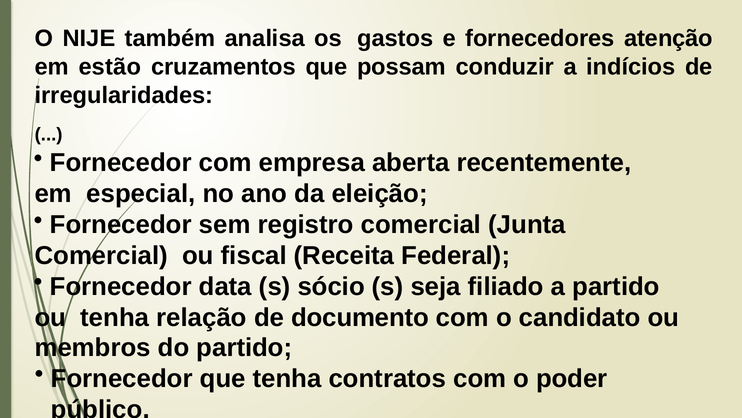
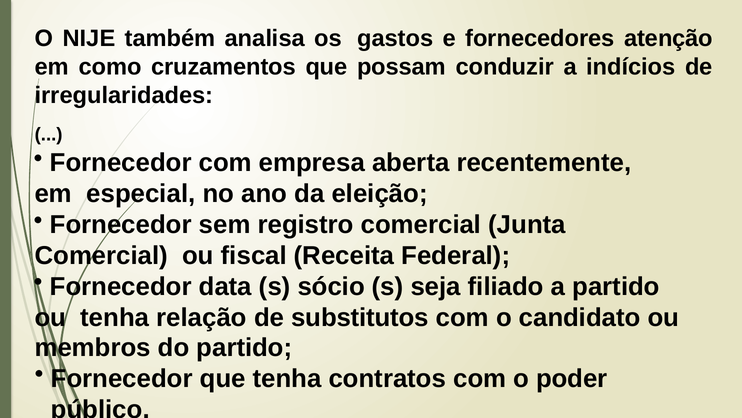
estão: estão -> como (110, 67)
documento: documento -> substitutos (360, 317)
